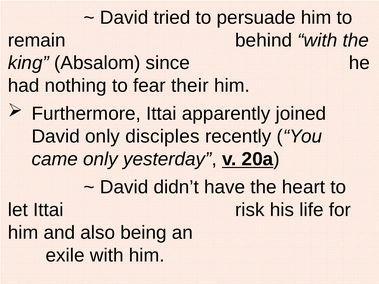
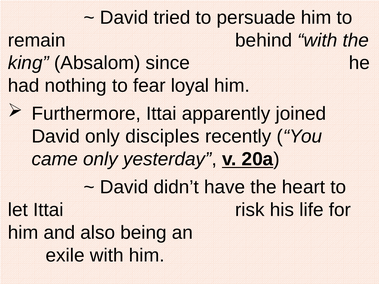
their: their -> loyal (190, 86)
